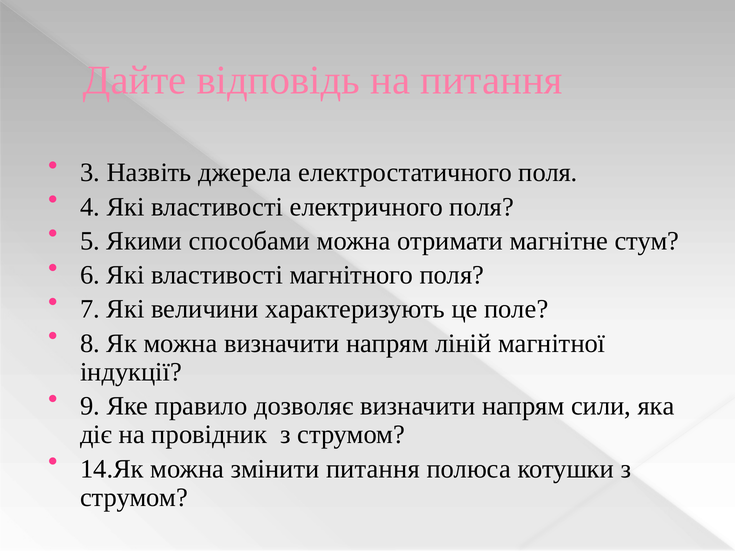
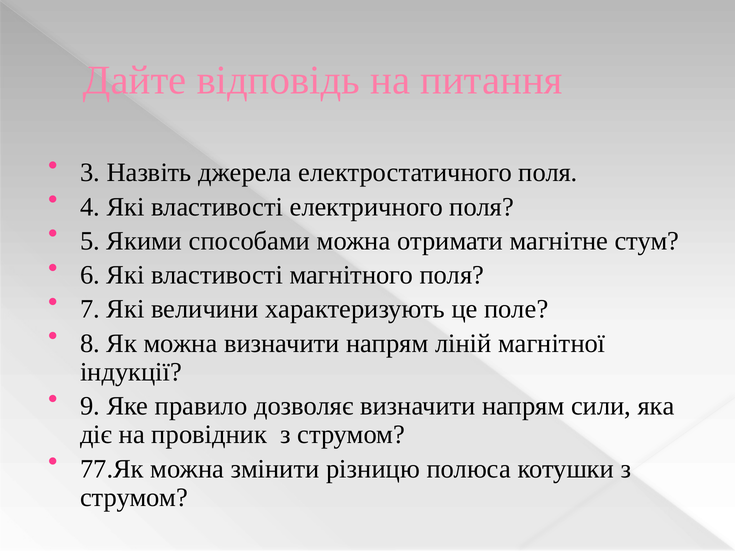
14.Як: 14.Як -> 77.Як (112, 469)
змінити питання: питання -> різницю (373, 469)
